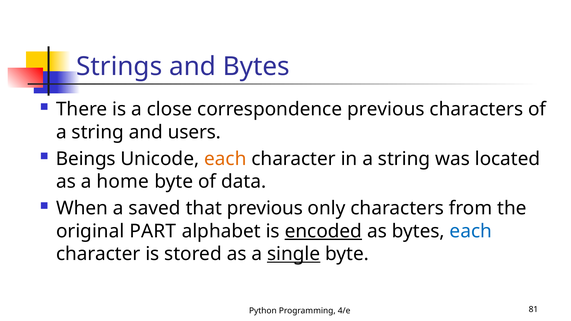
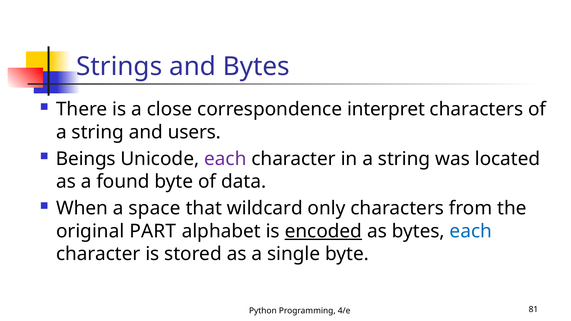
correspondence previous: previous -> interpret (386, 109)
each colour: orange -> purple (225, 159)
home: home -> found (123, 182)
saved: saved -> space (155, 208)
that previous: previous -> wildcard (265, 208)
single underline: present -> none (294, 254)
